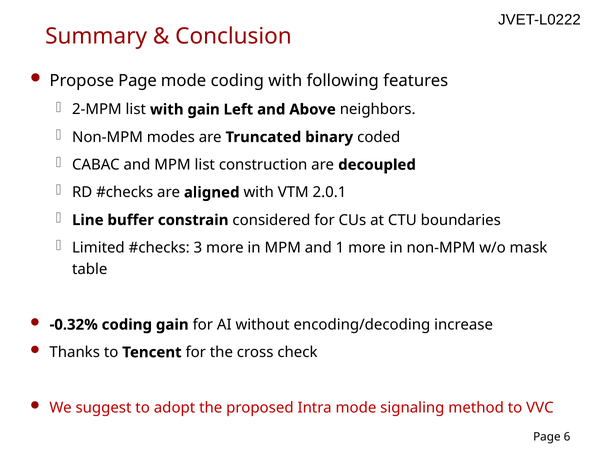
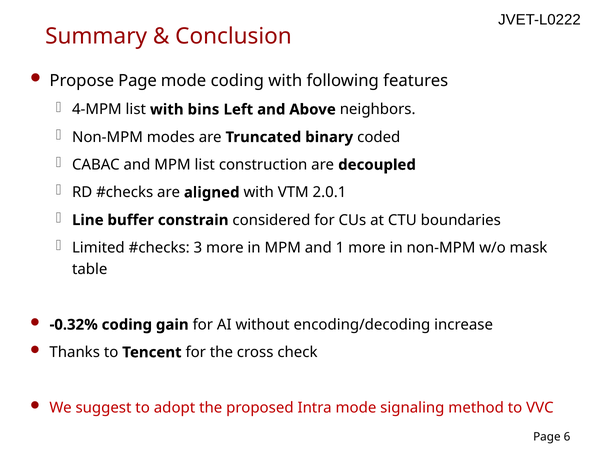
2-MPM: 2-MPM -> 4-MPM (97, 109)
with gain: gain -> bins (203, 109)
